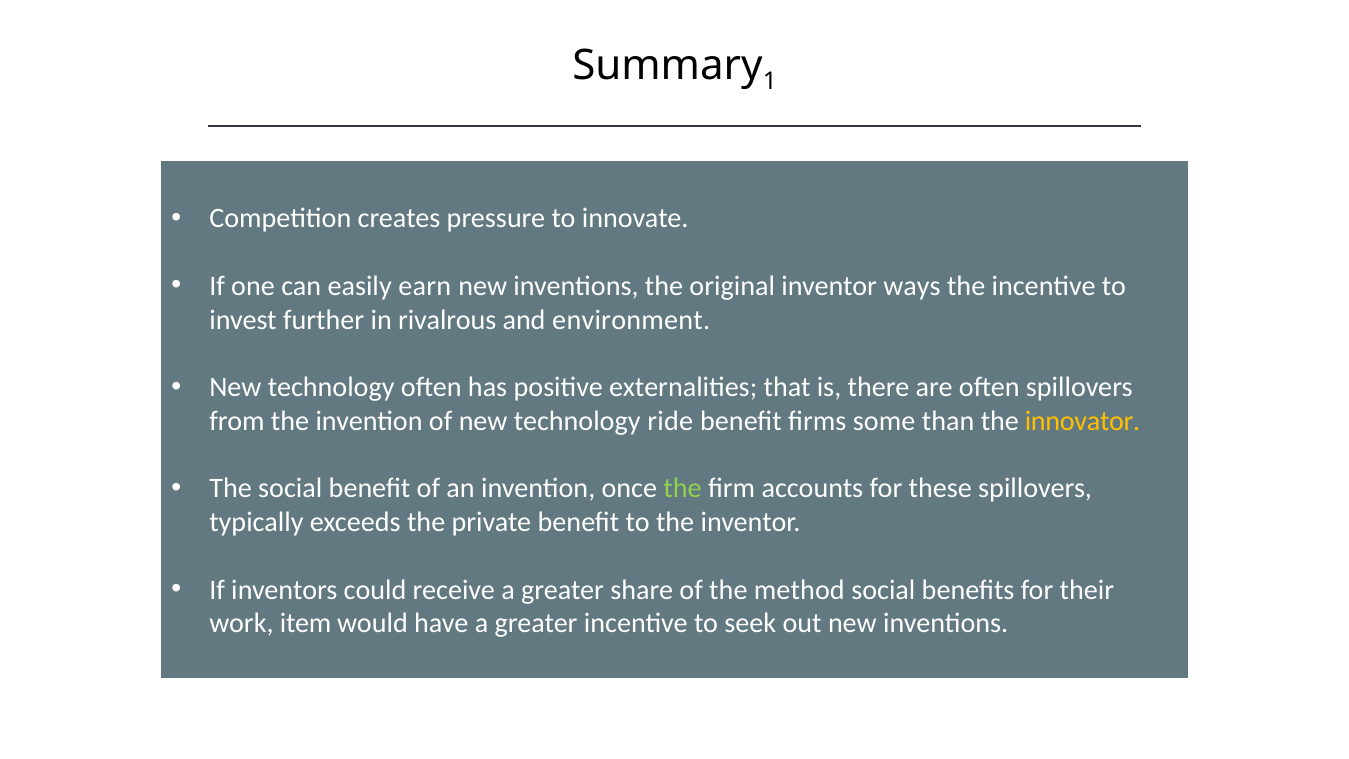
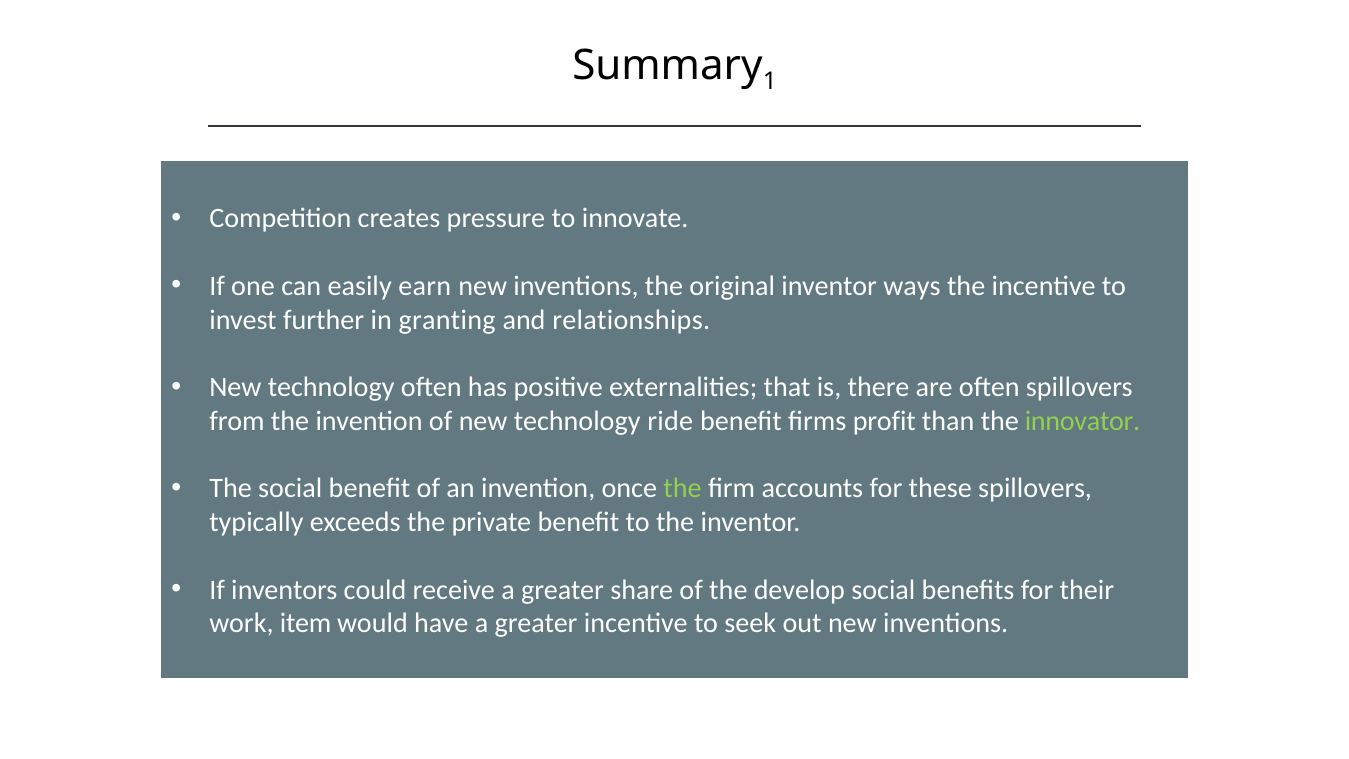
rivalrous: rivalrous -> granting (447, 320)
environment: environment -> relationships (631, 320)
some: some -> profit (884, 421)
innovator colour: yellow -> light green (1083, 421)
method: method -> develop (799, 590)
